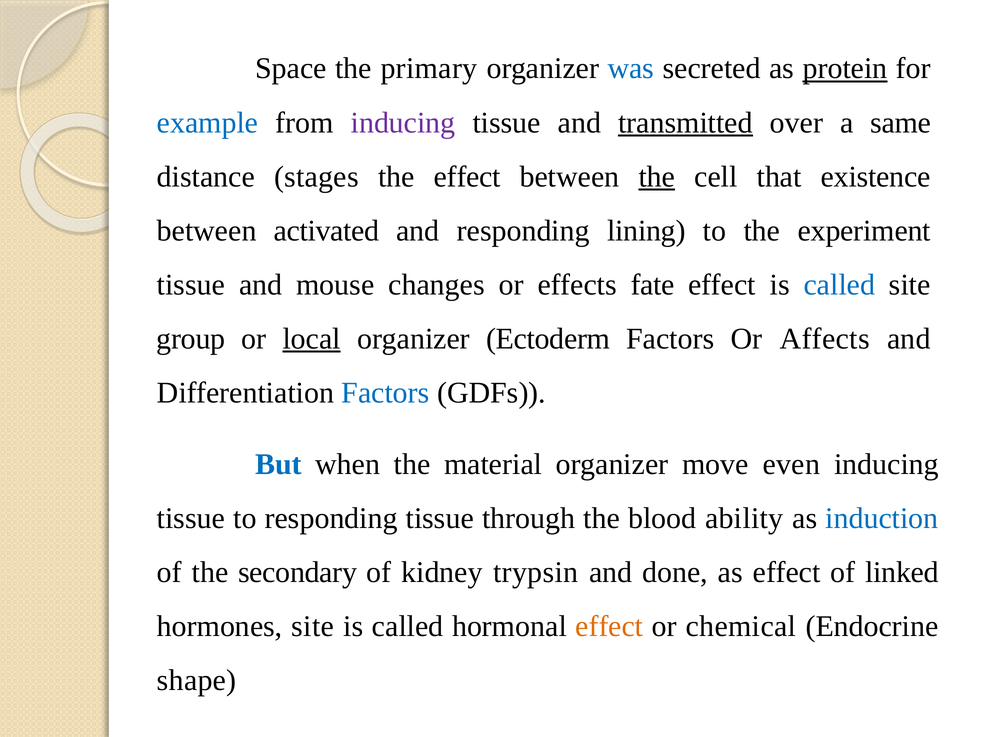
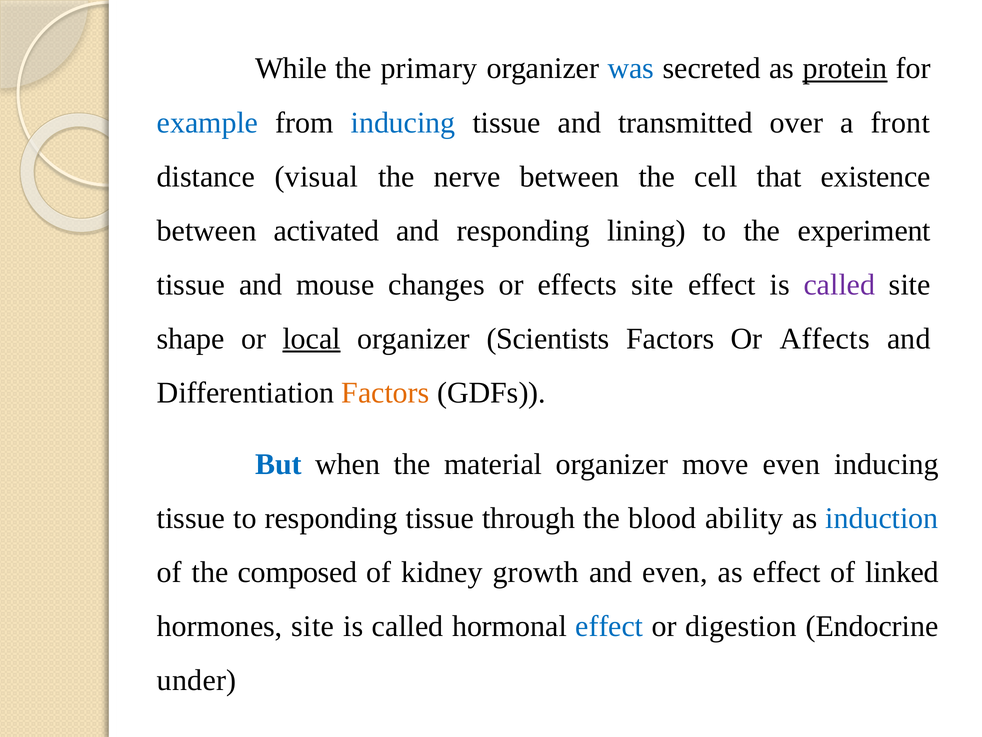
Space: Space -> While (291, 69)
inducing colour: purple -> blue (403, 123)
transmitted underline: present -> none (685, 123)
same: same -> front (900, 123)
stages: stages -> visual (316, 176)
the effect: effect -> nerve (467, 176)
the underline: present -> none (657, 176)
effects fate: fate -> site (652, 284)
called colour: blue -> purple (839, 284)
group: group -> shape (191, 338)
Ectoderm: Ectoderm -> Scientists (548, 338)
Factors colour: blue -> orange (386, 392)
secondary: secondary -> composed (298, 572)
trypsin: trypsin -> growth (536, 572)
and done: done -> even (675, 572)
effect colour: orange -> blue (609, 626)
chemical: chemical -> digestion (741, 626)
shape: shape -> under (197, 680)
